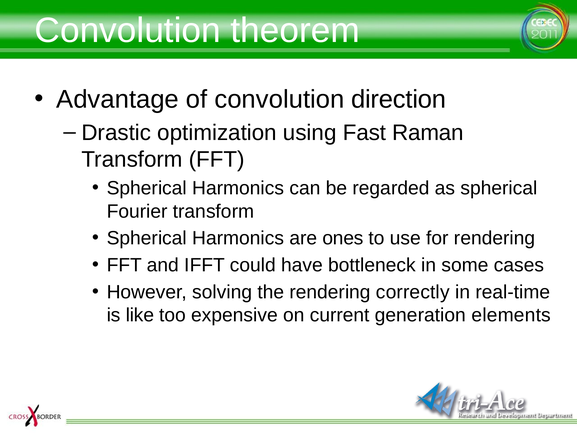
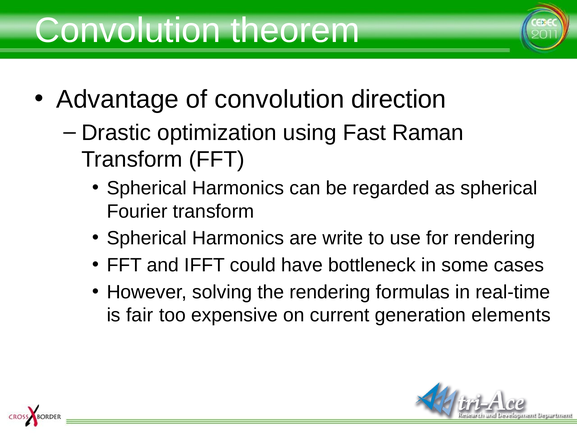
ones: ones -> write (343, 238)
correctly: correctly -> formulas (413, 292)
like: like -> fair (140, 315)
